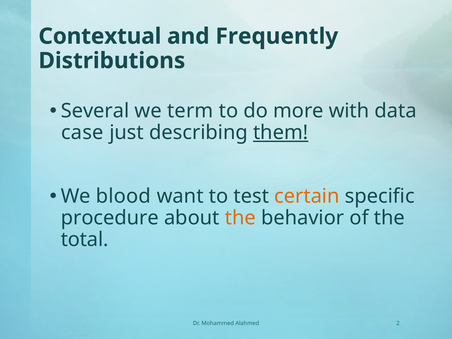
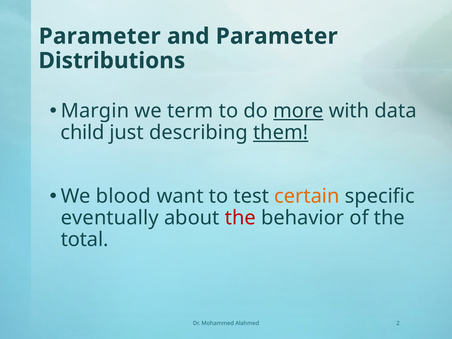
Contextual: Contextual -> Parameter (100, 36)
and Frequently: Frequently -> Parameter (277, 36)
Several: Several -> Margin (95, 111)
more underline: none -> present (298, 111)
case: case -> child (83, 133)
procedure: procedure -> eventually (110, 218)
the colour: orange -> red (240, 218)
